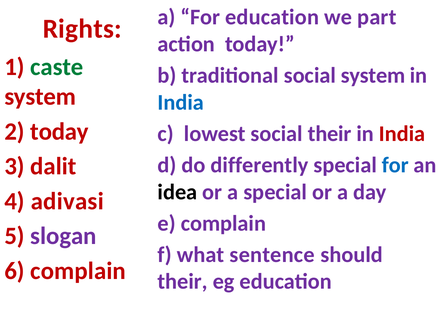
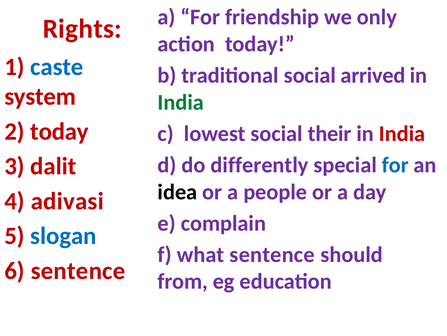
For education: education -> friendship (272, 17)
part: part -> only (377, 17)
caste colour: green -> blue (57, 67)
social system: system -> arrived (373, 75)
India colour: blue -> green (181, 102)
a special: special -> people (275, 192)
slogan colour: purple -> blue (63, 236)
6 complain: complain -> sentence (78, 270)
their: their -> from (183, 281)
